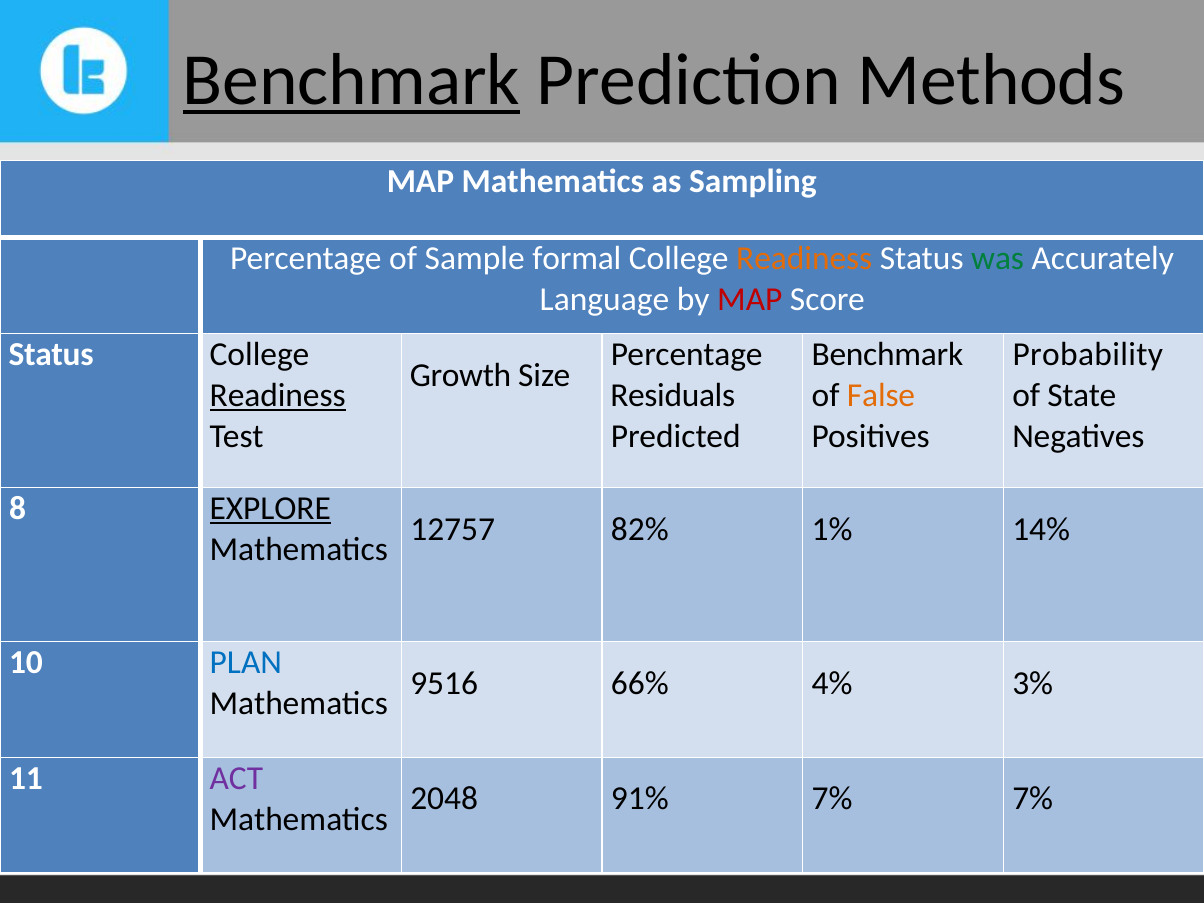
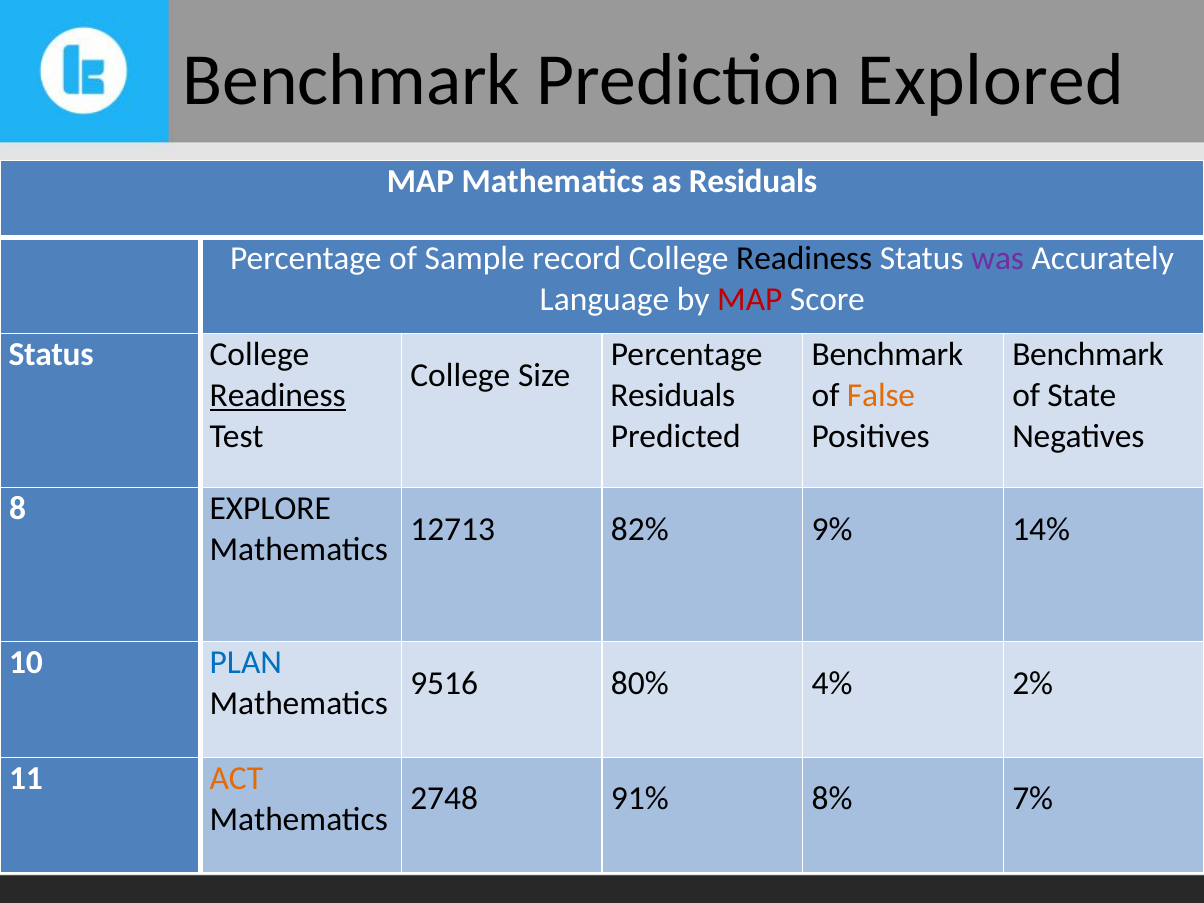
Benchmark underline: present -> none (351, 80)
Methods: Methods -> Explored (991, 80)
as Sampling: Sampling -> Residuals (753, 181)
formal: formal -> record (577, 258)
Readiness colour: orange -> black (804, 258)
was colour: green -> purple (998, 258)
Probability: Probability -> Benchmark (1088, 355)
Growth: Growth -> College (460, 375)
EXPLORE underline: present -> none (270, 509)
12757: 12757 -> 12713 (453, 529)
1%: 1% -> 9% (832, 529)
66%: 66% -> 80% (640, 683)
3%: 3% -> 2% (1033, 683)
ACT colour: purple -> orange (236, 778)
2048: 2048 -> 2748 (444, 799)
91% 7%: 7% -> 8% (832, 799)
